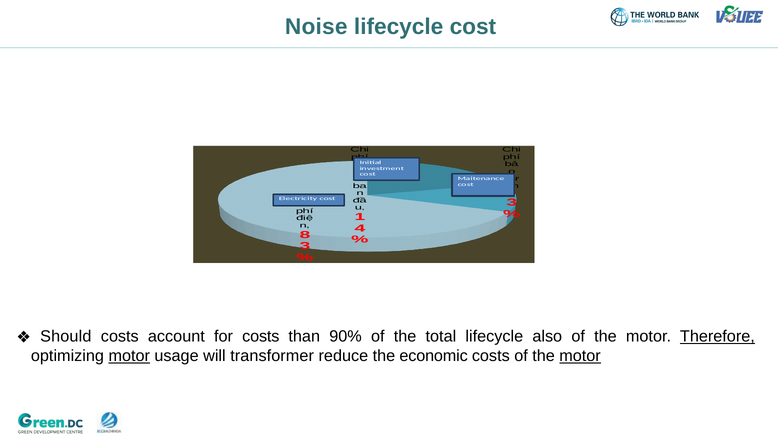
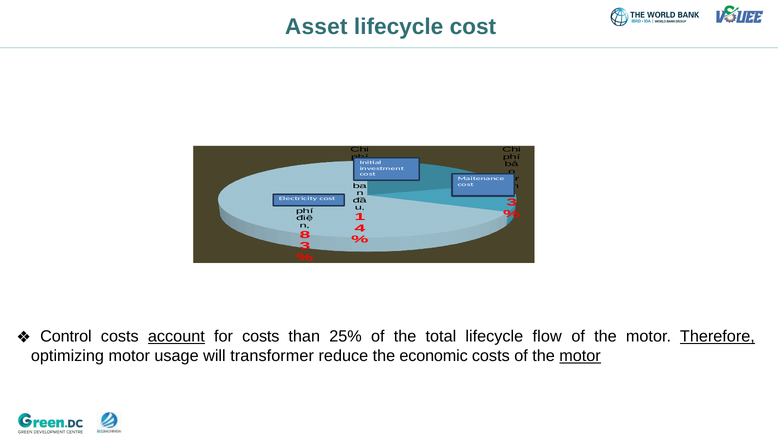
Noise: Noise -> Asset (316, 27)
Should: Should -> Control (66, 336)
account underline: none -> present (176, 336)
90%: 90% -> 25% (346, 336)
also: also -> flow (547, 336)
motor underline: present -> none (129, 356)
